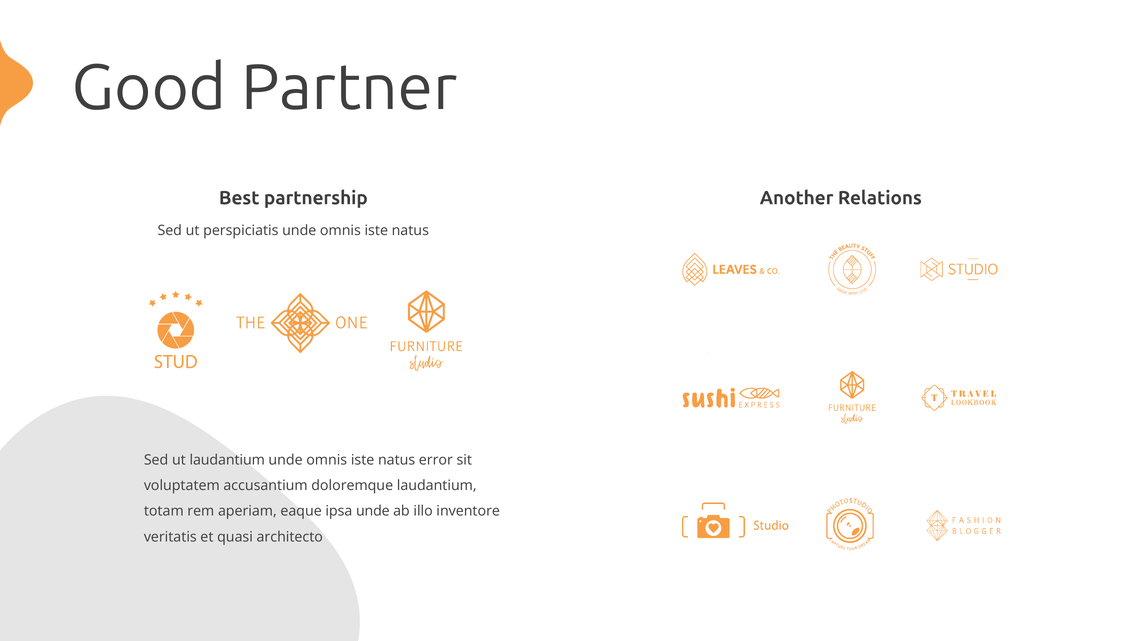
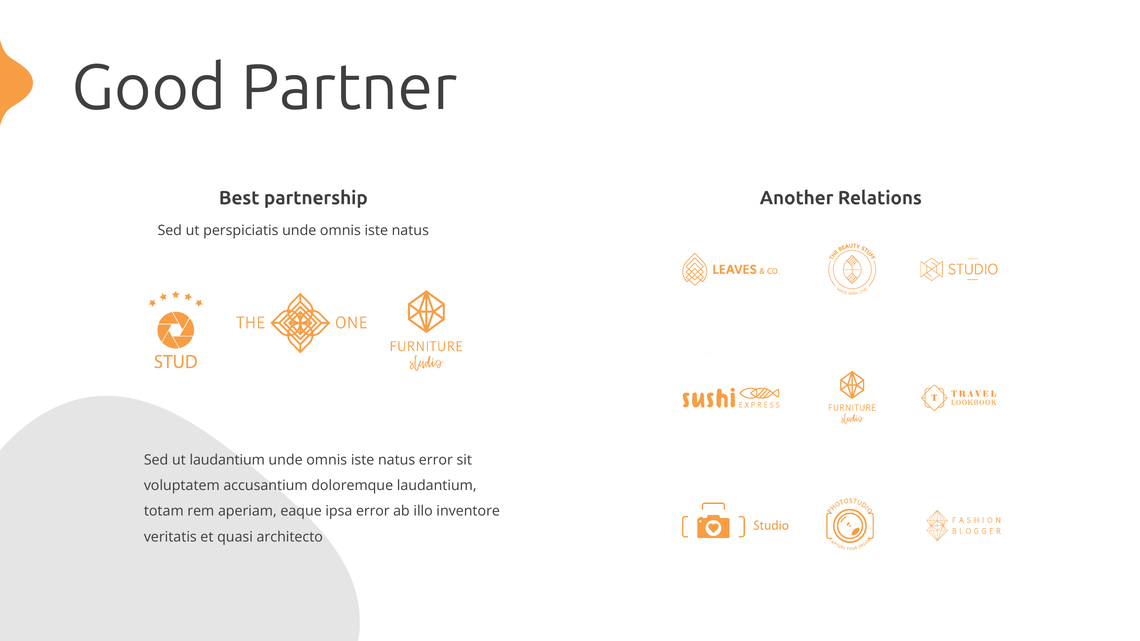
ipsa unde: unde -> error (373, 511)
